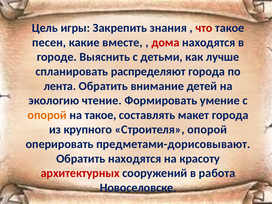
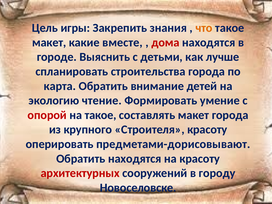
что colour: red -> orange (204, 28)
песен: песен -> макет (49, 42)
распределяют: распределяют -> строительства (148, 71)
лента: лента -> карта (60, 86)
опорой colour: orange -> red (47, 115)
Строителя опорой: опорой -> красоту (207, 130)
работа: работа -> городу (217, 173)
